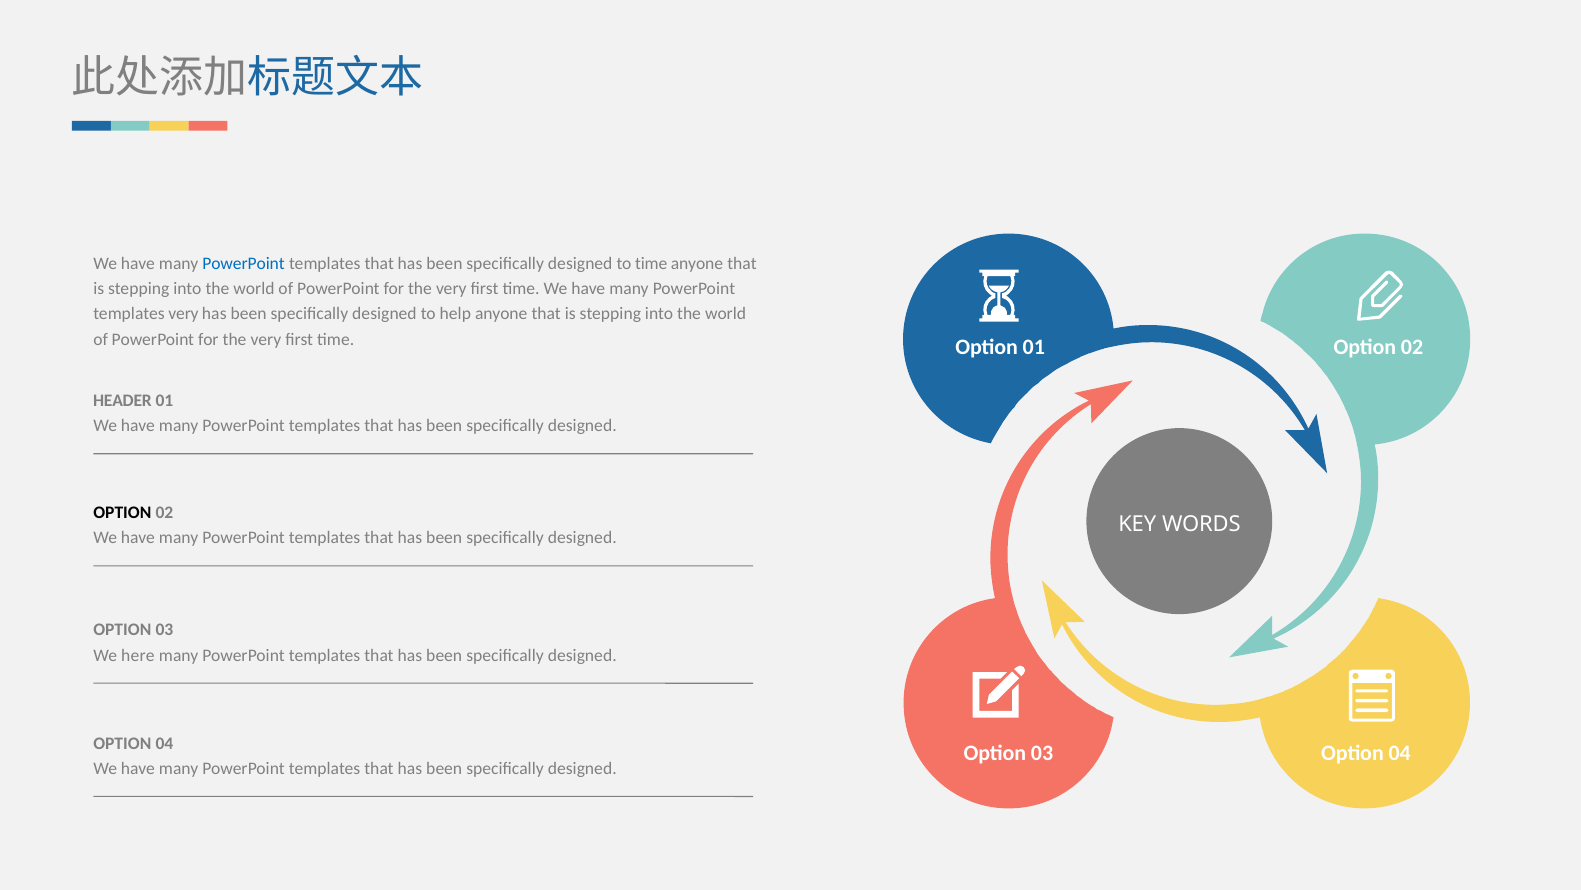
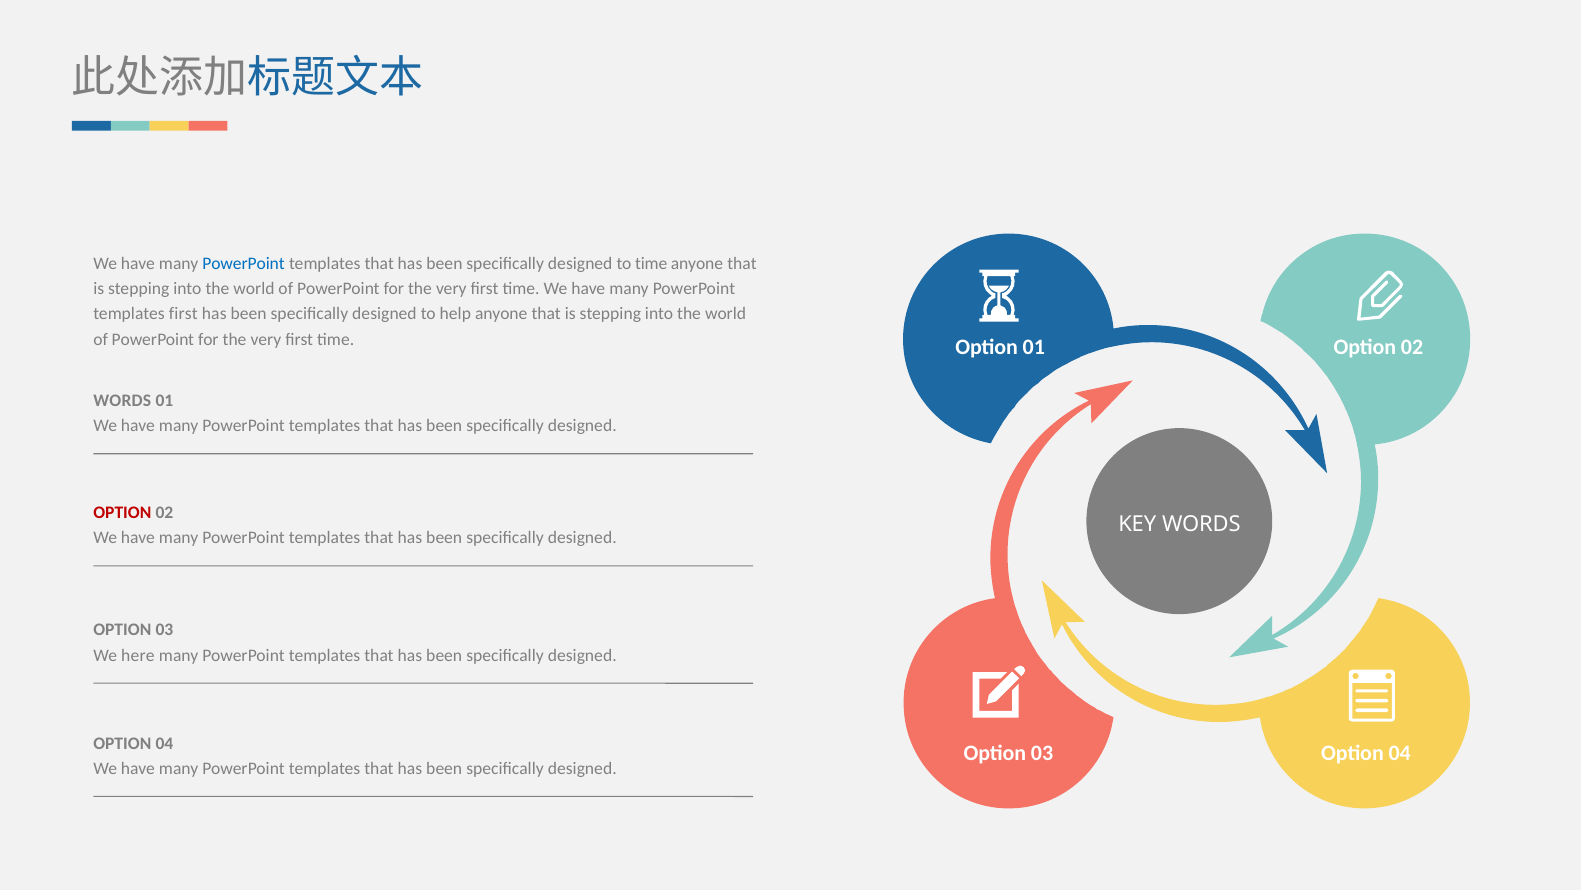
templates very: very -> first (183, 314)
HEADER: HEADER -> WORDS (122, 400)
OPTION colour: black -> red (122, 512)
